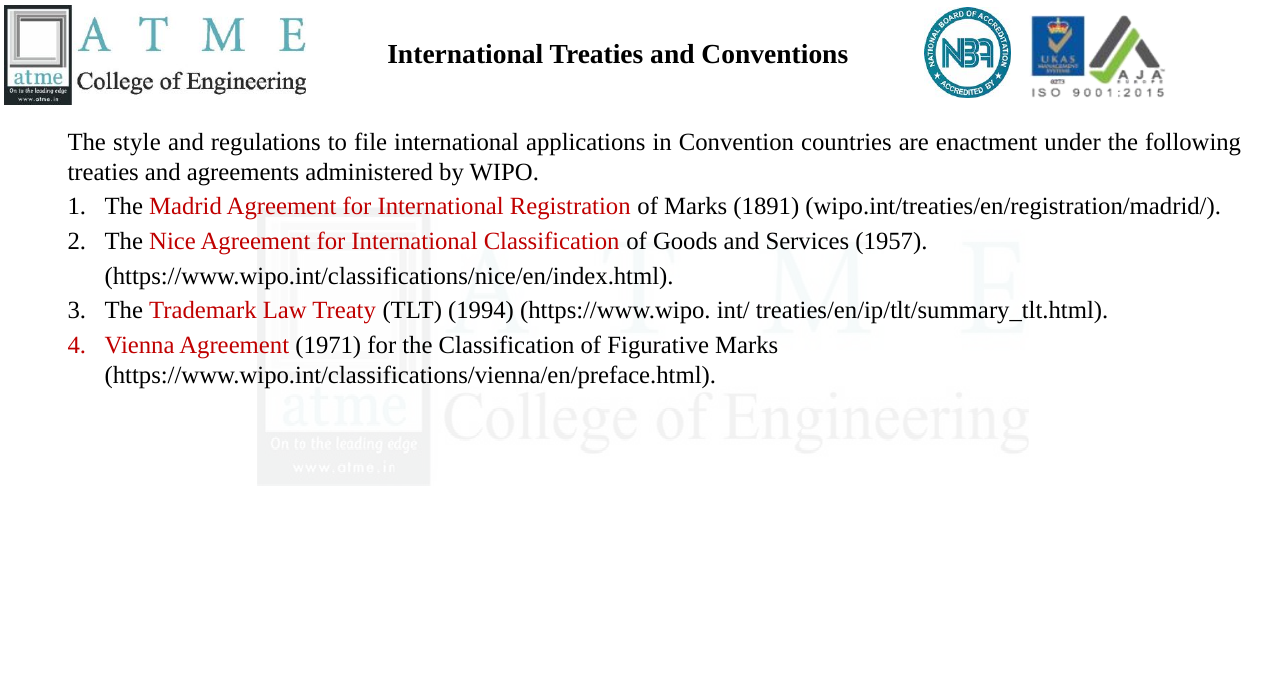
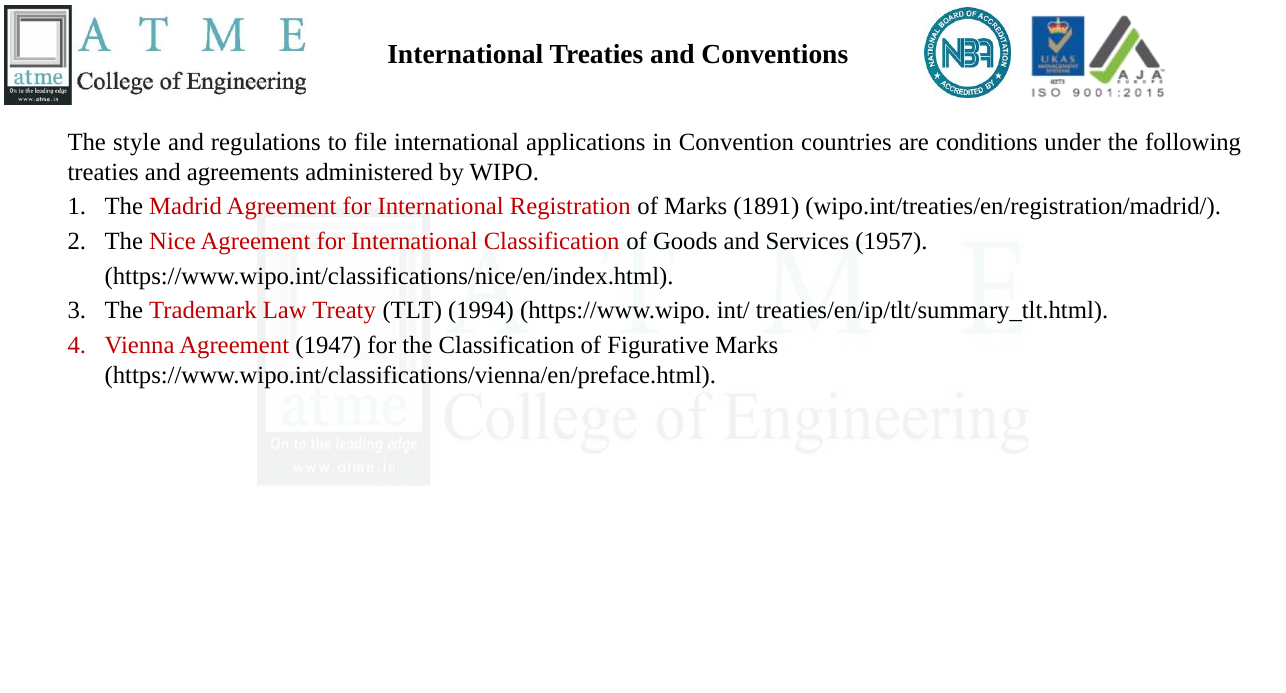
enactment: enactment -> conditions (987, 142)
1971: 1971 -> 1947 (328, 345)
